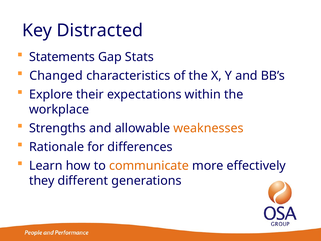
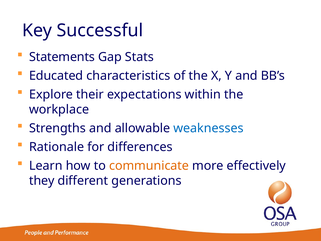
Distracted: Distracted -> Successful (100, 30)
Changed: Changed -> Educated (56, 76)
weaknesses colour: orange -> blue (208, 128)
